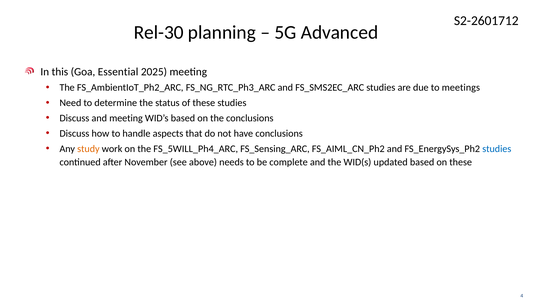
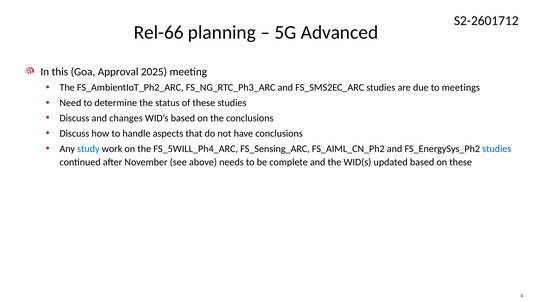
Rel-30: Rel-30 -> Rel-66 (159, 33)
Essential: Essential -> Approval (118, 72)
and meeting: meeting -> changes (126, 118)
study colour: orange -> blue (88, 149)
